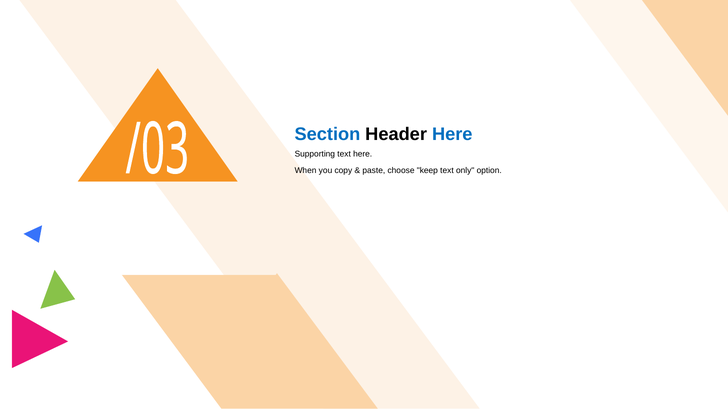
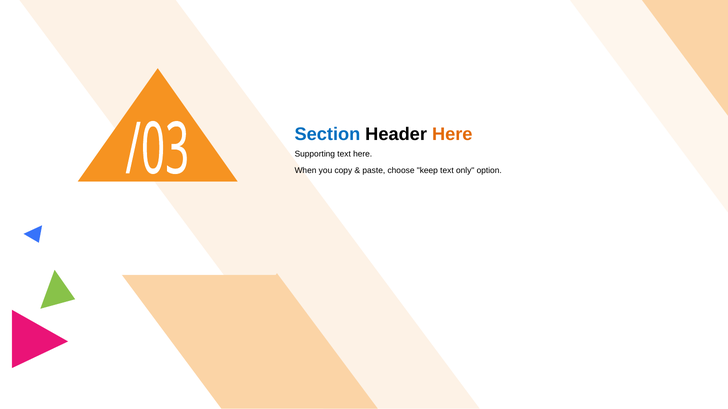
Here colour: blue -> orange (452, 134)
